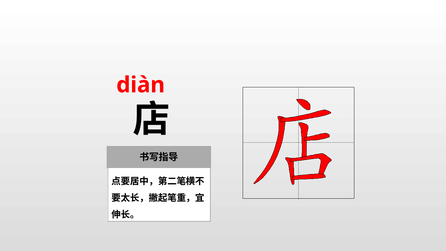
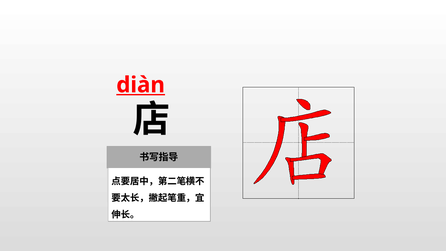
diàn underline: none -> present (141, 85)
